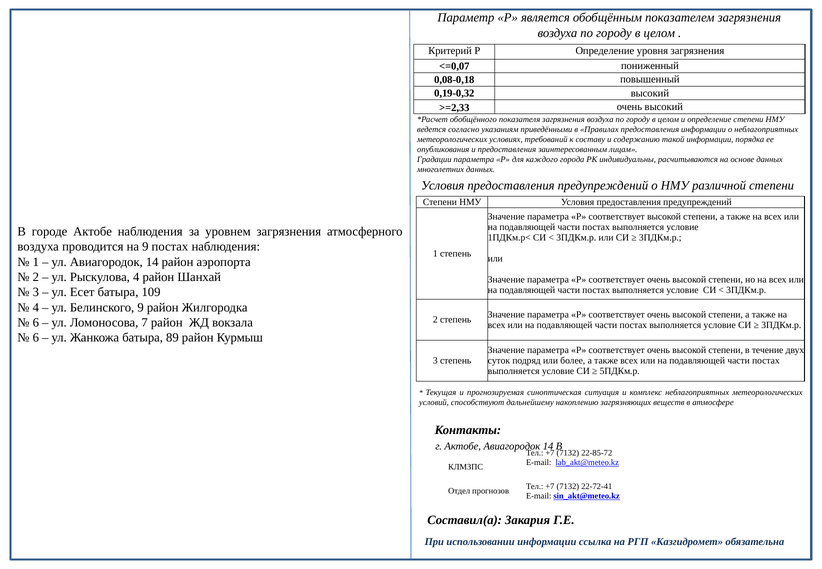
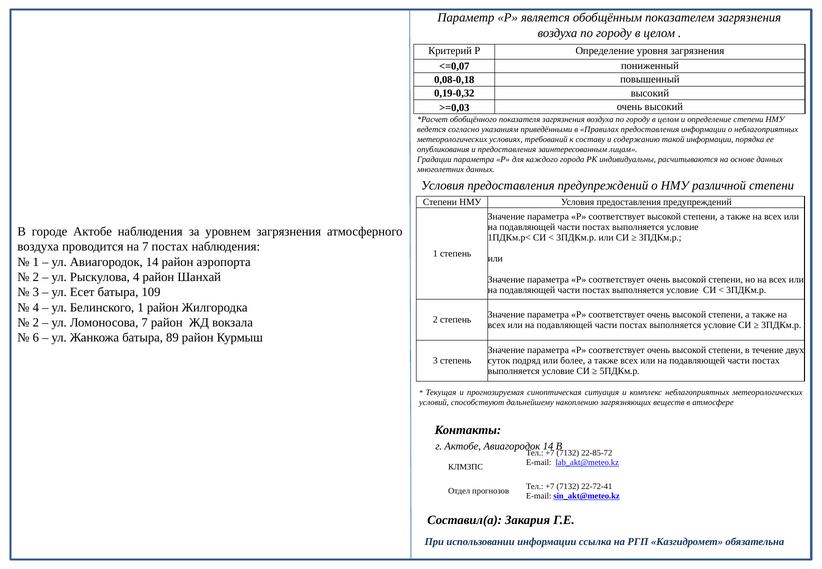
>=2,33: >=2,33 -> >=0,03 (454, 108)
на 9: 9 -> 7 (145, 247)
Белинского 9: 9 -> 1 (141, 307)
6: 6 -> 2 (36, 323)
